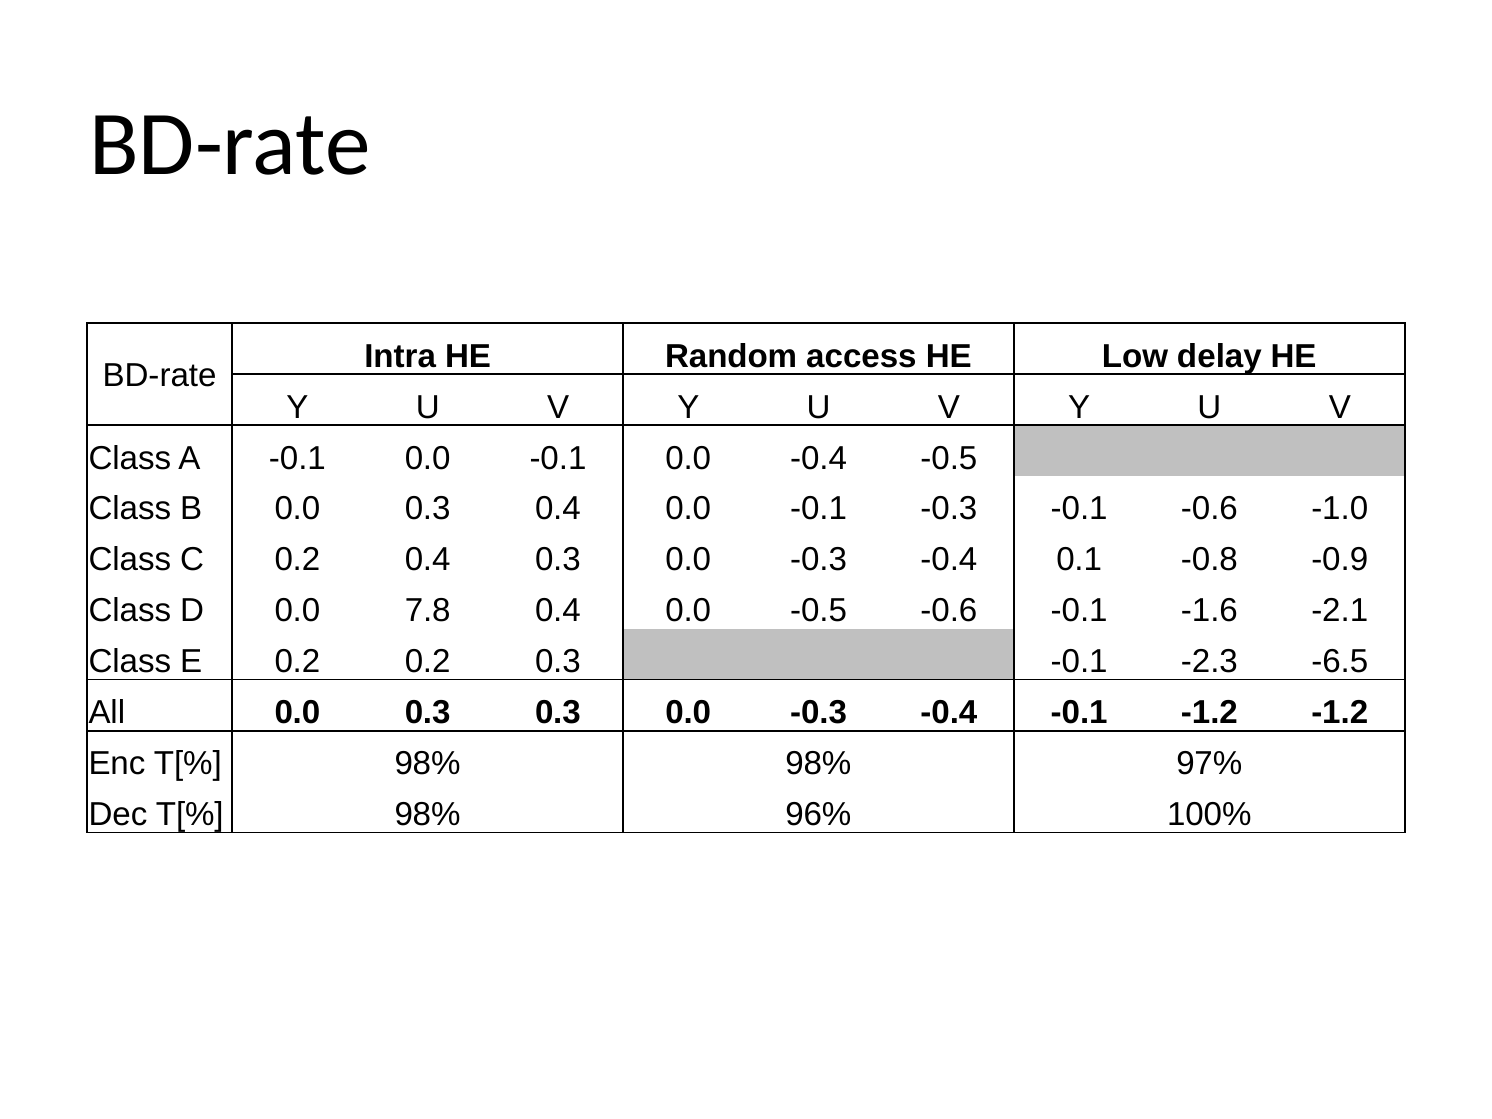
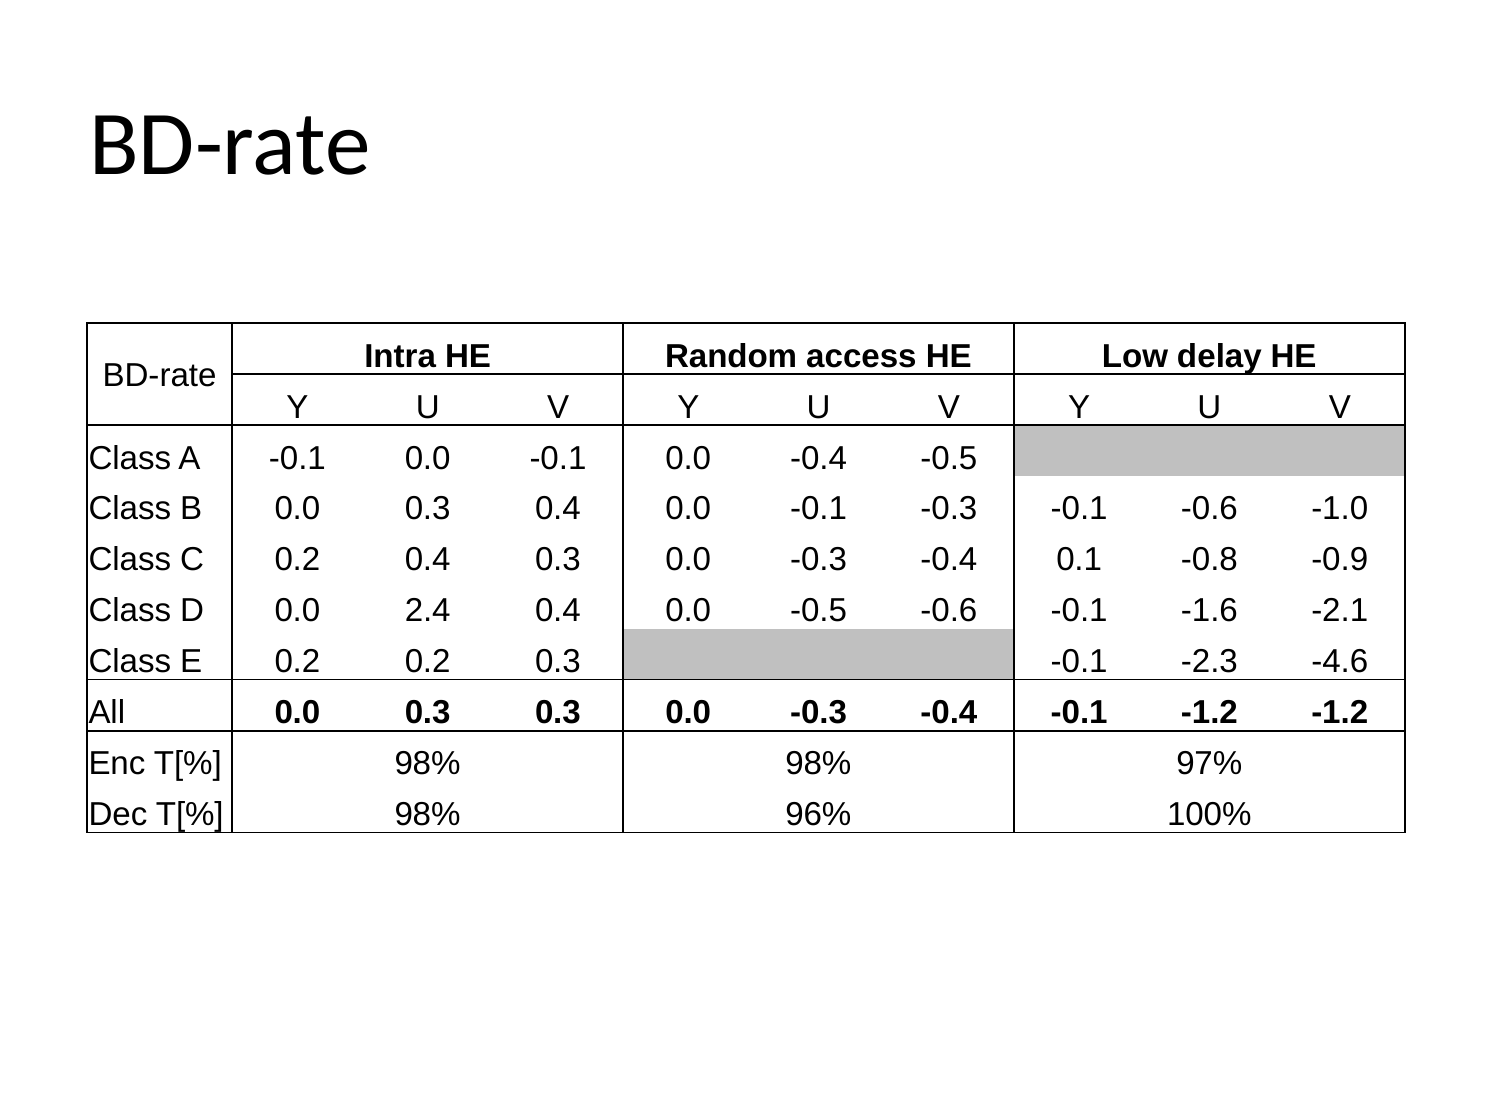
7.8: 7.8 -> 2.4 (428, 611)
-6.5: -6.5 -> -4.6 (1340, 662)
